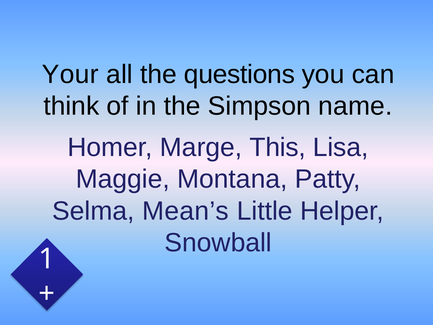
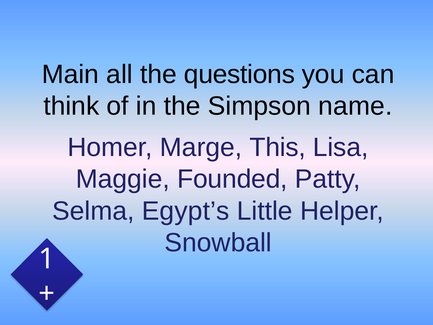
Your: Your -> Main (70, 74)
Montana: Montana -> Founded (232, 179)
Mean’s: Mean’s -> Egypt’s (186, 211)
